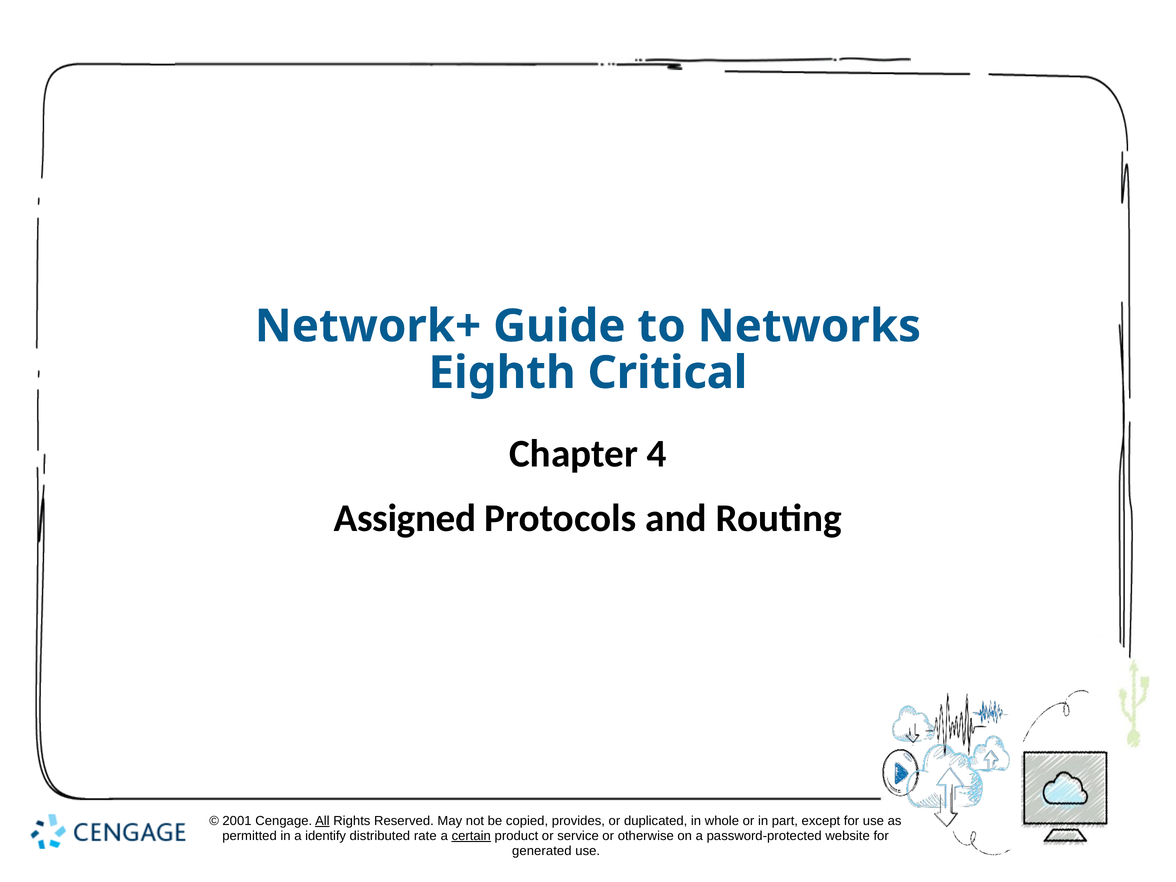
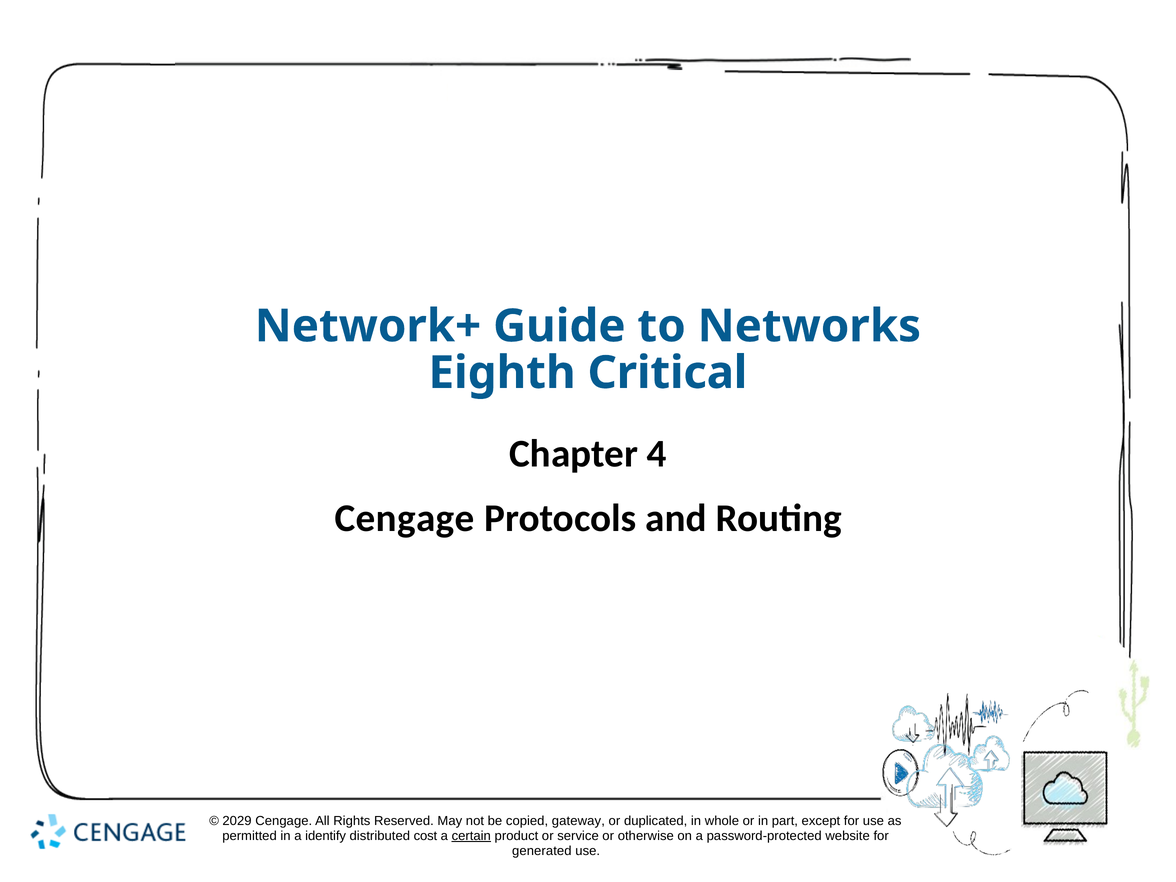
Assigned: Assigned -> Cengage (405, 518)
2001: 2001 -> 2029 (237, 821)
All underline: present -> none (322, 821)
provides: provides -> gateway (578, 821)
rate: rate -> cost (425, 836)
